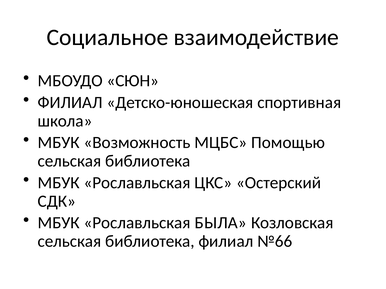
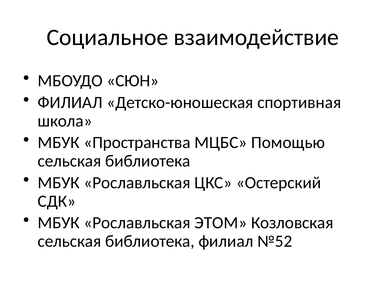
Возможность: Возможность -> Пространства (137, 143)
БЫЛА: БЫЛА -> ЭТОМ (221, 223)
№66: №66 -> №52 (275, 242)
